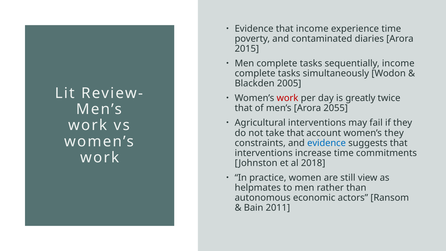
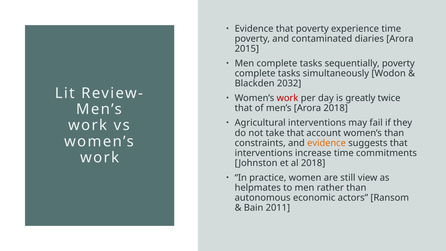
that income: income -> poverty (312, 29)
sequentially income: income -> poverty (398, 63)
2005: 2005 -> 2032 (289, 83)
Arora 2055: 2055 -> 2018 (336, 108)
women’s they: they -> than (394, 133)
evidence colour: blue -> orange (327, 143)
